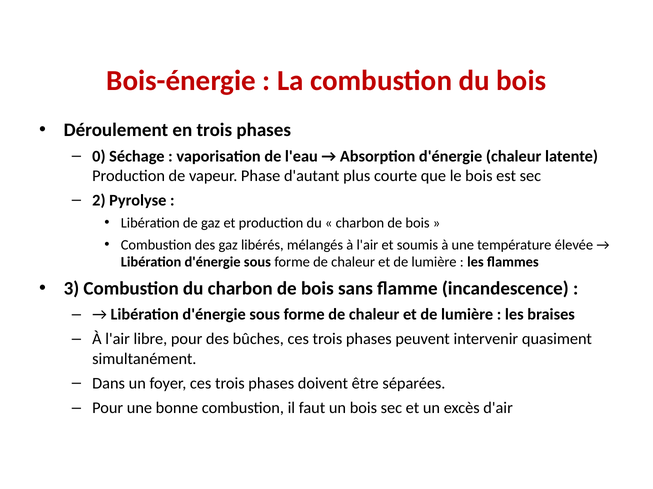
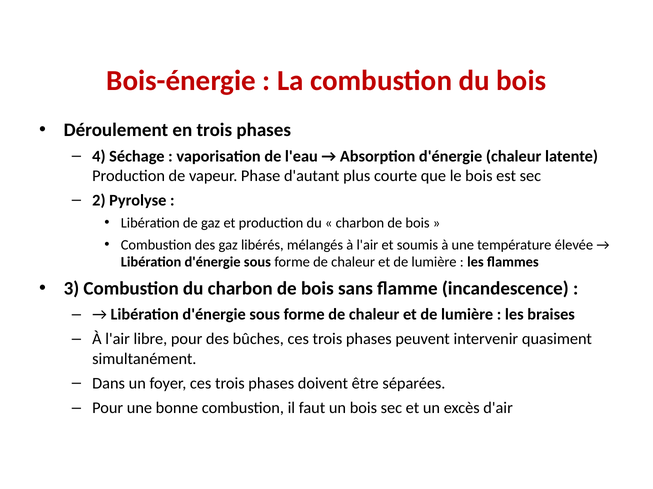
0: 0 -> 4 (99, 156)
